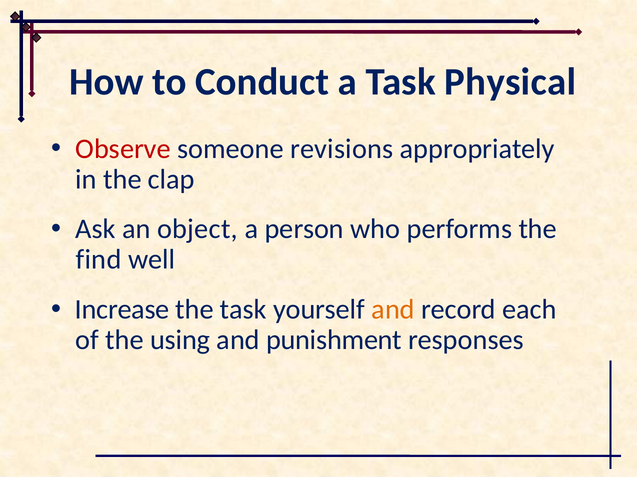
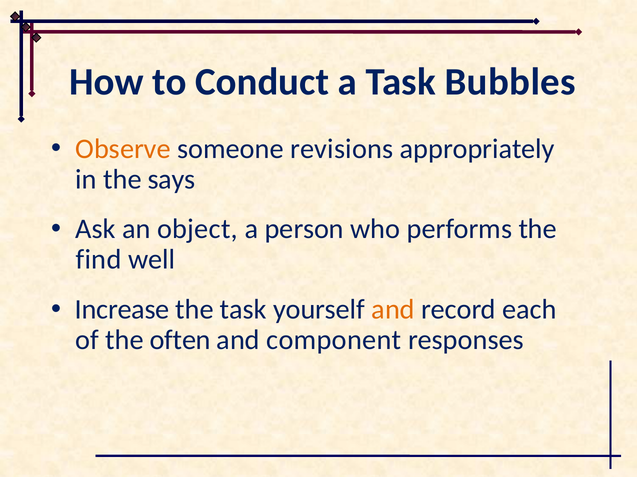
Physical: Physical -> Bubbles (510, 82)
Observe colour: red -> orange (123, 149)
clap: clap -> says (171, 180)
using: using -> often (180, 340)
punishment: punishment -> component (334, 340)
